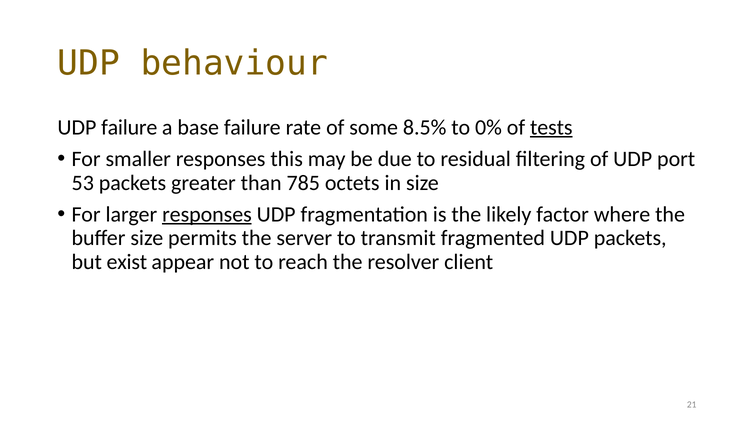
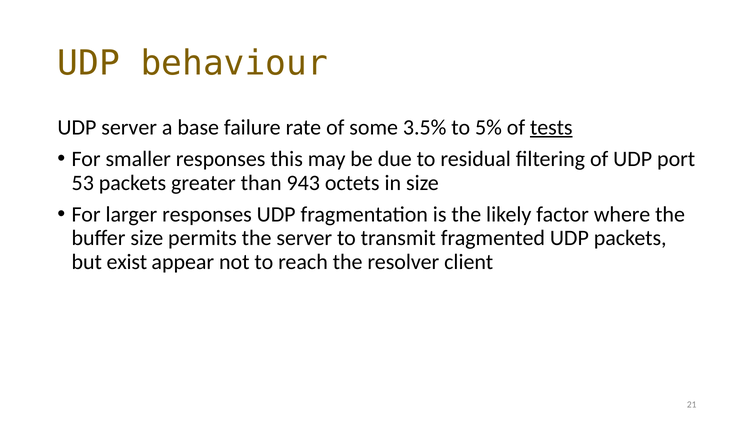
UDP failure: failure -> server (129, 127)
8.5%: 8.5% -> 3.5% (425, 127)
0%: 0% -> 5% (488, 127)
785: 785 -> 943 (303, 183)
responses underline: present -> none (207, 214)
